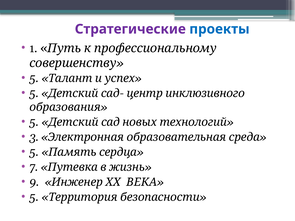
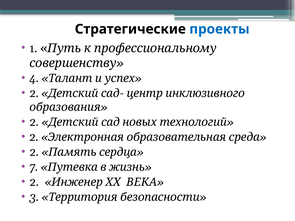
Стратегические colour: purple -> black (130, 29)
5: 5 -> 4 (34, 78)
5: 5 -> 2 (34, 93)
5: 5 -> 2 (34, 122)
3: 3 -> 2 (34, 137)
5: 5 -> 2 (34, 152)
9: 9 -> 2 (34, 182)
5: 5 -> 3 (34, 197)
